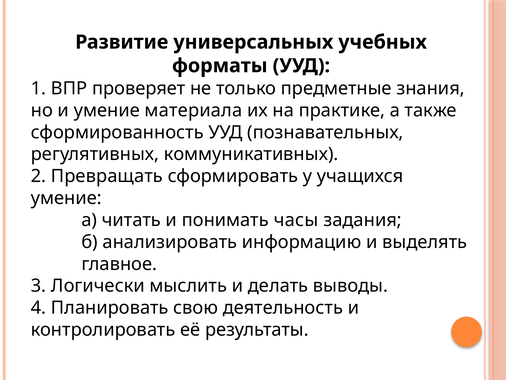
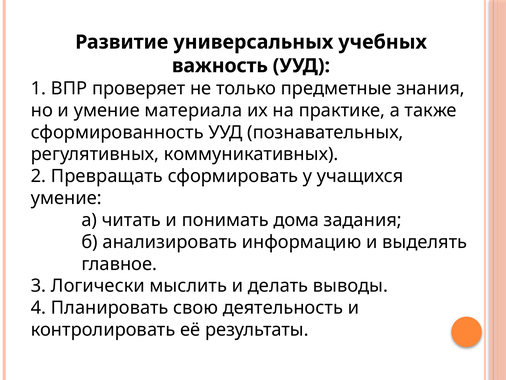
форматы: форматы -> важность (220, 66)
часы: часы -> дома (296, 220)
